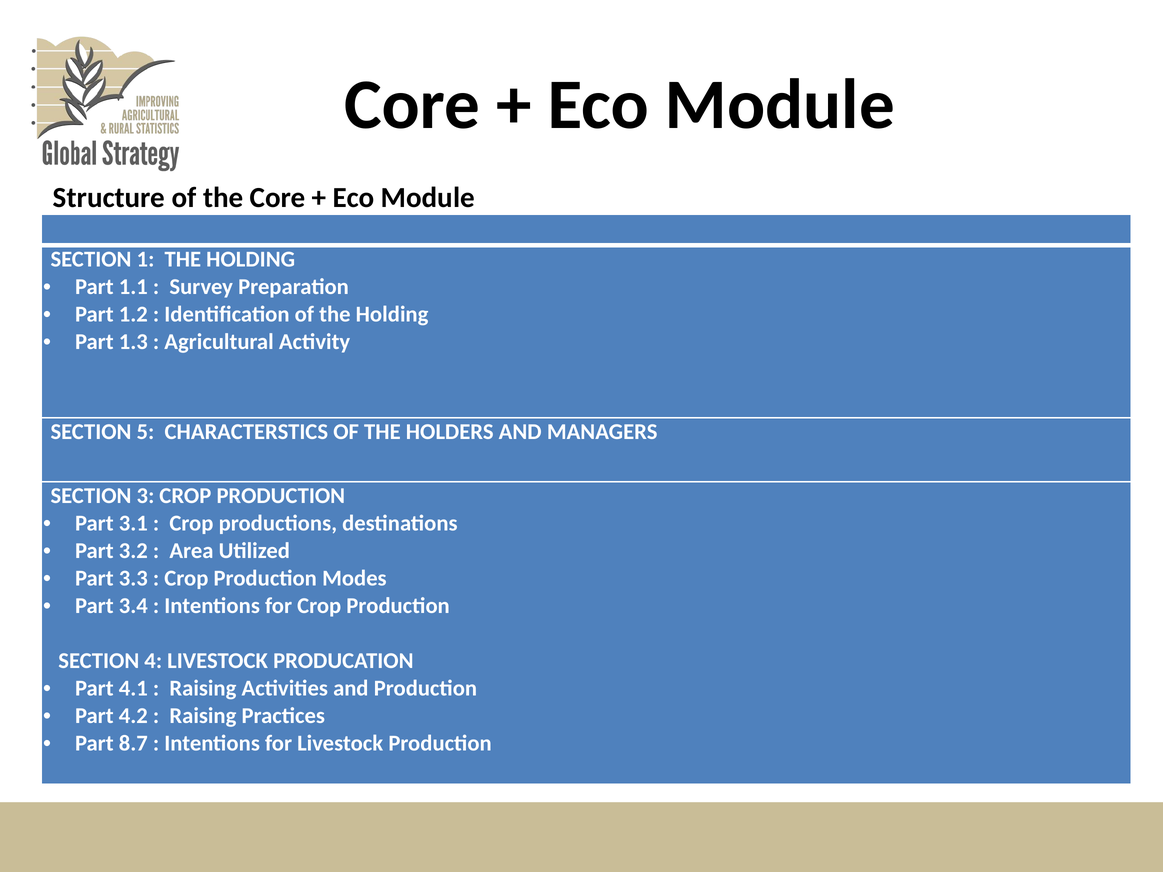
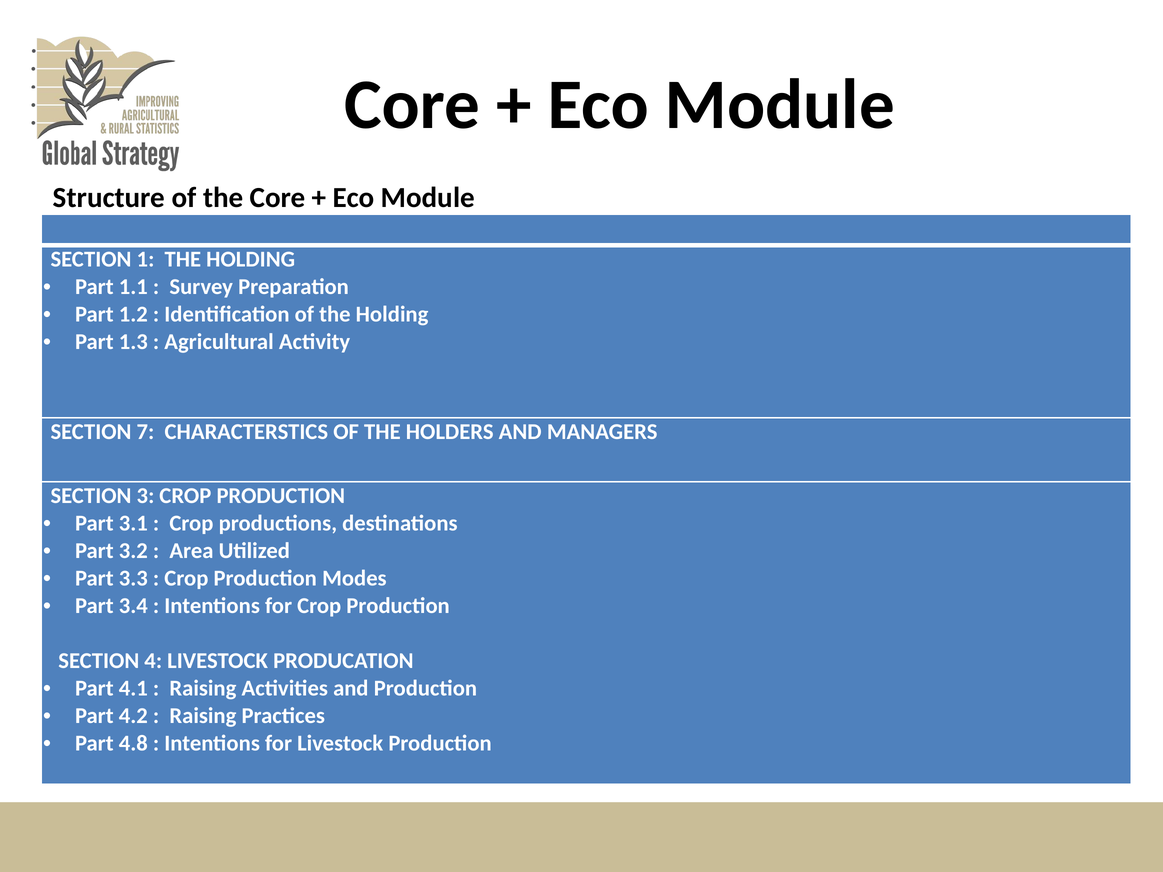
5: 5 -> 7 (145, 432)
8.7: 8.7 -> 4.8 (133, 744)
